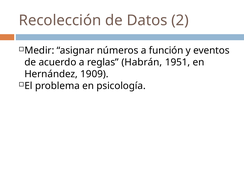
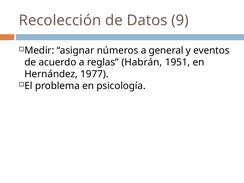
2: 2 -> 9 (180, 20)
función: función -> general (166, 50)
1909: 1909 -> 1977 (94, 74)
